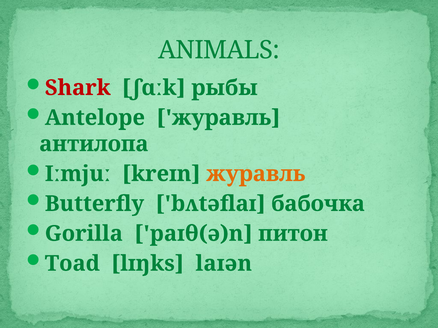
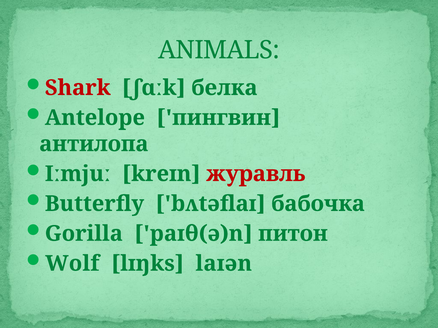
рыбы: рыбы -> белка (224, 88)
Antelope журавль: журавль -> пингвин (218, 118)
журавль colour: orange -> red (256, 174)
Toad: Toad -> Wolf (72, 264)
